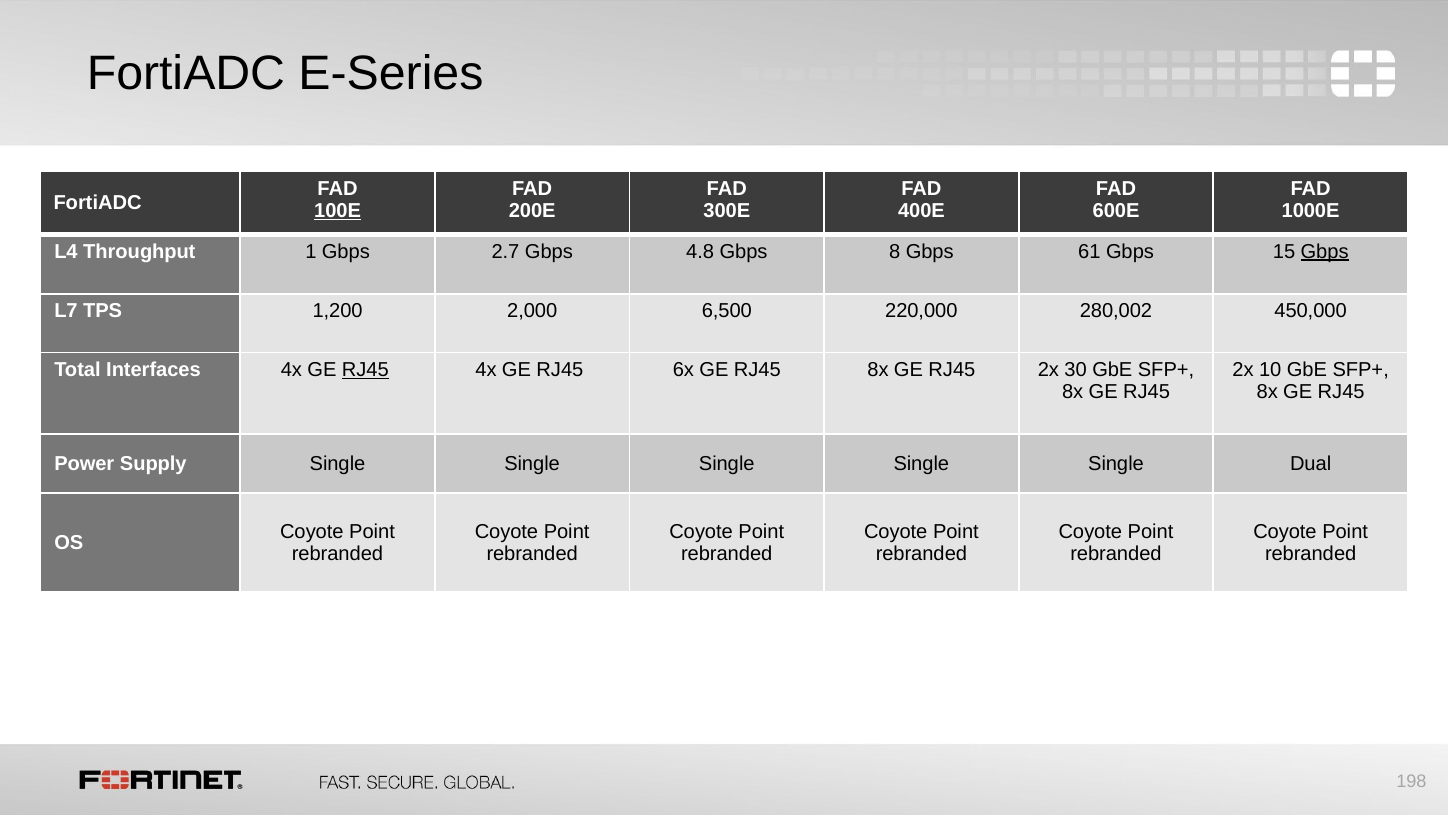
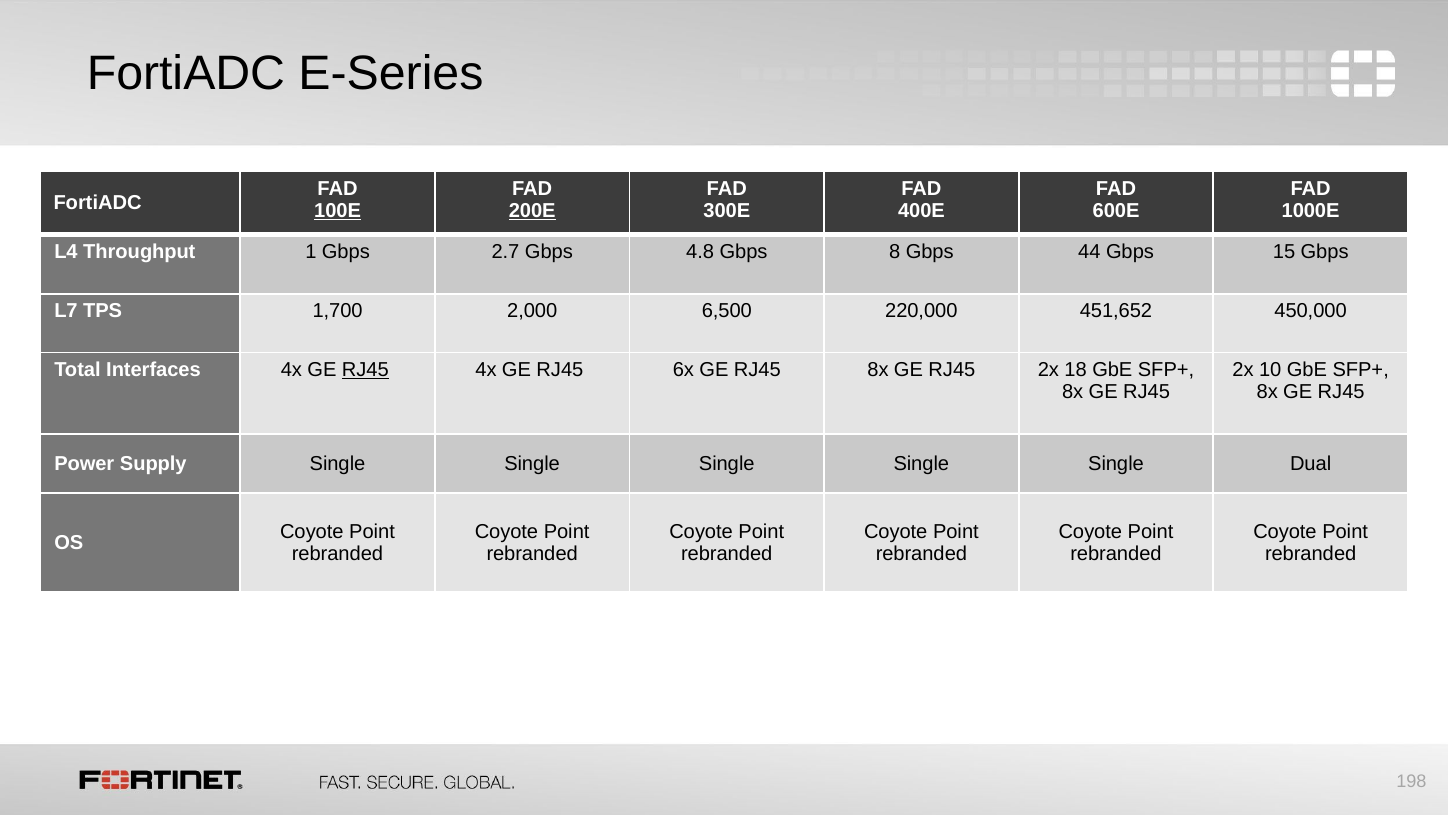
200E underline: none -> present (532, 211)
61: 61 -> 44 (1089, 251)
Gbps underline: present -> none (1325, 251)
1,200: 1,200 -> 1,700 (338, 310)
280,002: 280,002 -> 451,652 (1116, 310)
30: 30 -> 18 (1076, 369)
